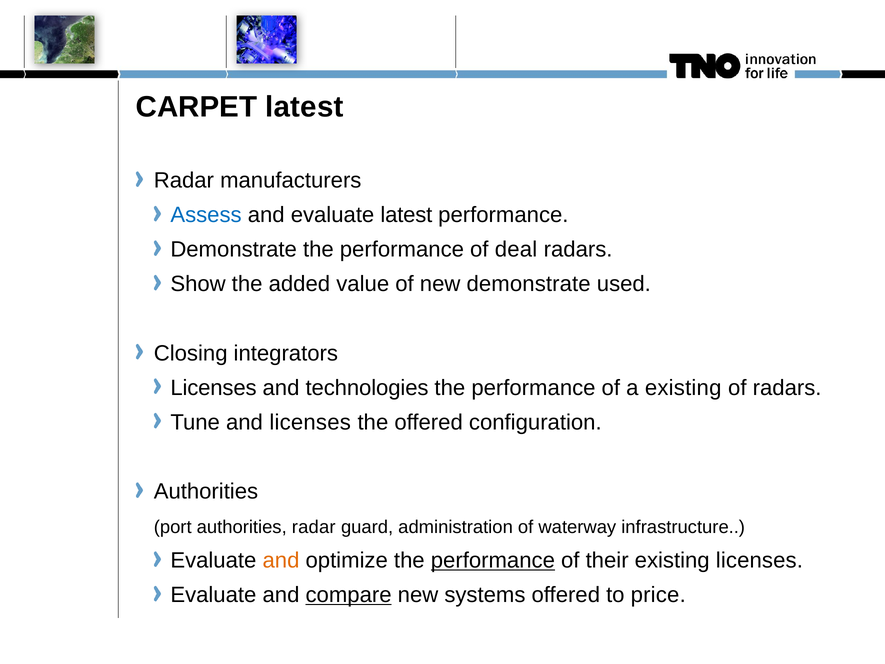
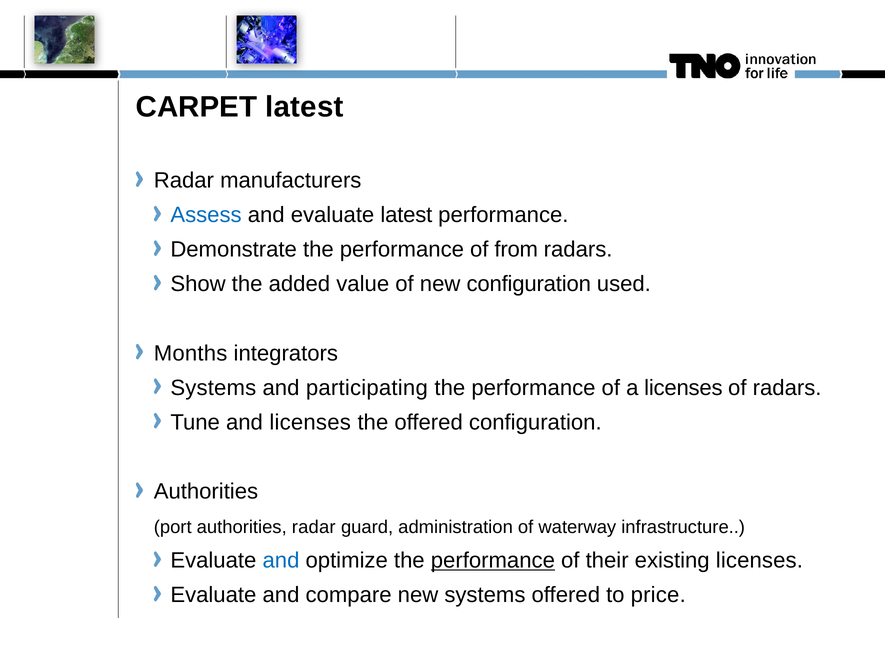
deal: deal -> from (516, 249)
new demonstrate: demonstrate -> configuration (529, 284)
Closing: Closing -> Months (191, 353)
Licenses: Licenses -> Systems (213, 388)
technologies: technologies -> participating (367, 388)
a existing: existing -> licenses (683, 388)
and colour: orange -> blue (281, 560)
compare underline: present -> none (349, 595)
